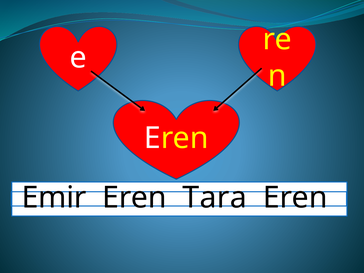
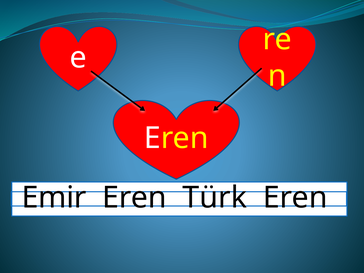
Tara: Tara -> Türk (215, 198)
